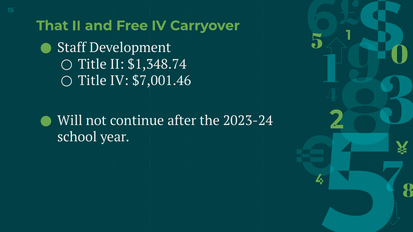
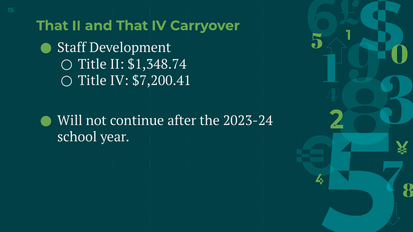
and Free: Free -> That (132, 26)
$7,001.46: $7,001.46 -> $7,200.41 (162, 81)
